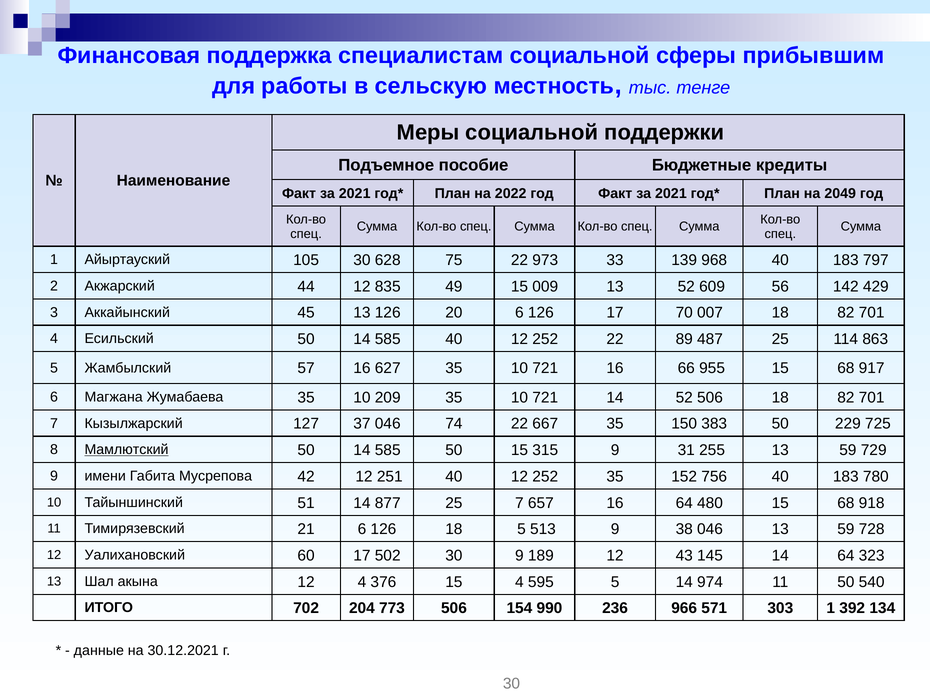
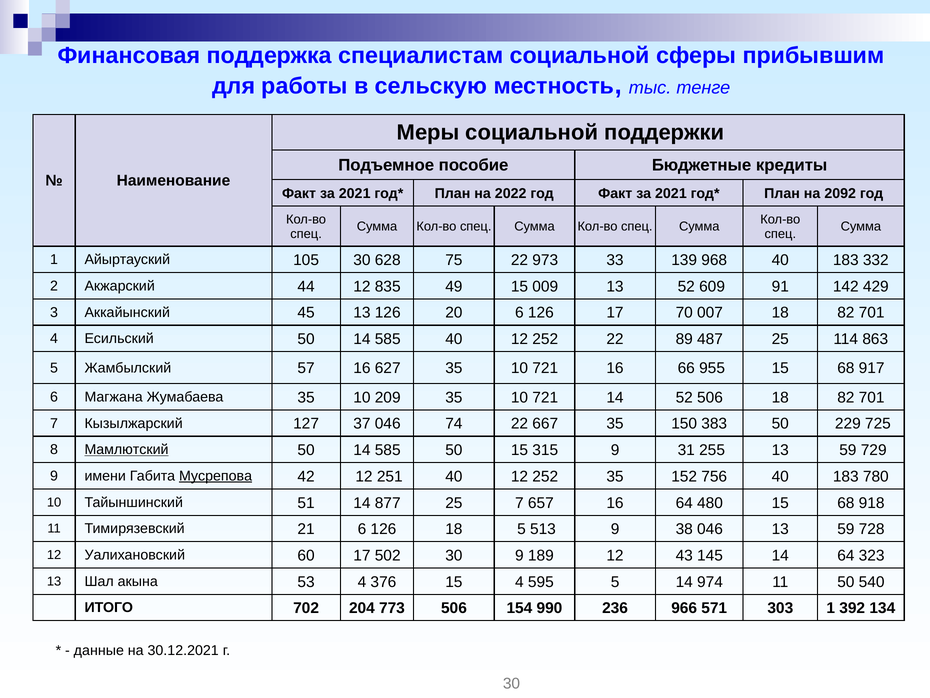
2049: 2049 -> 2092 (840, 193)
797: 797 -> 332 (876, 260)
56: 56 -> 91 (780, 286)
Мусрепова underline: none -> present (216, 476)
акына 12: 12 -> 53 (306, 582)
